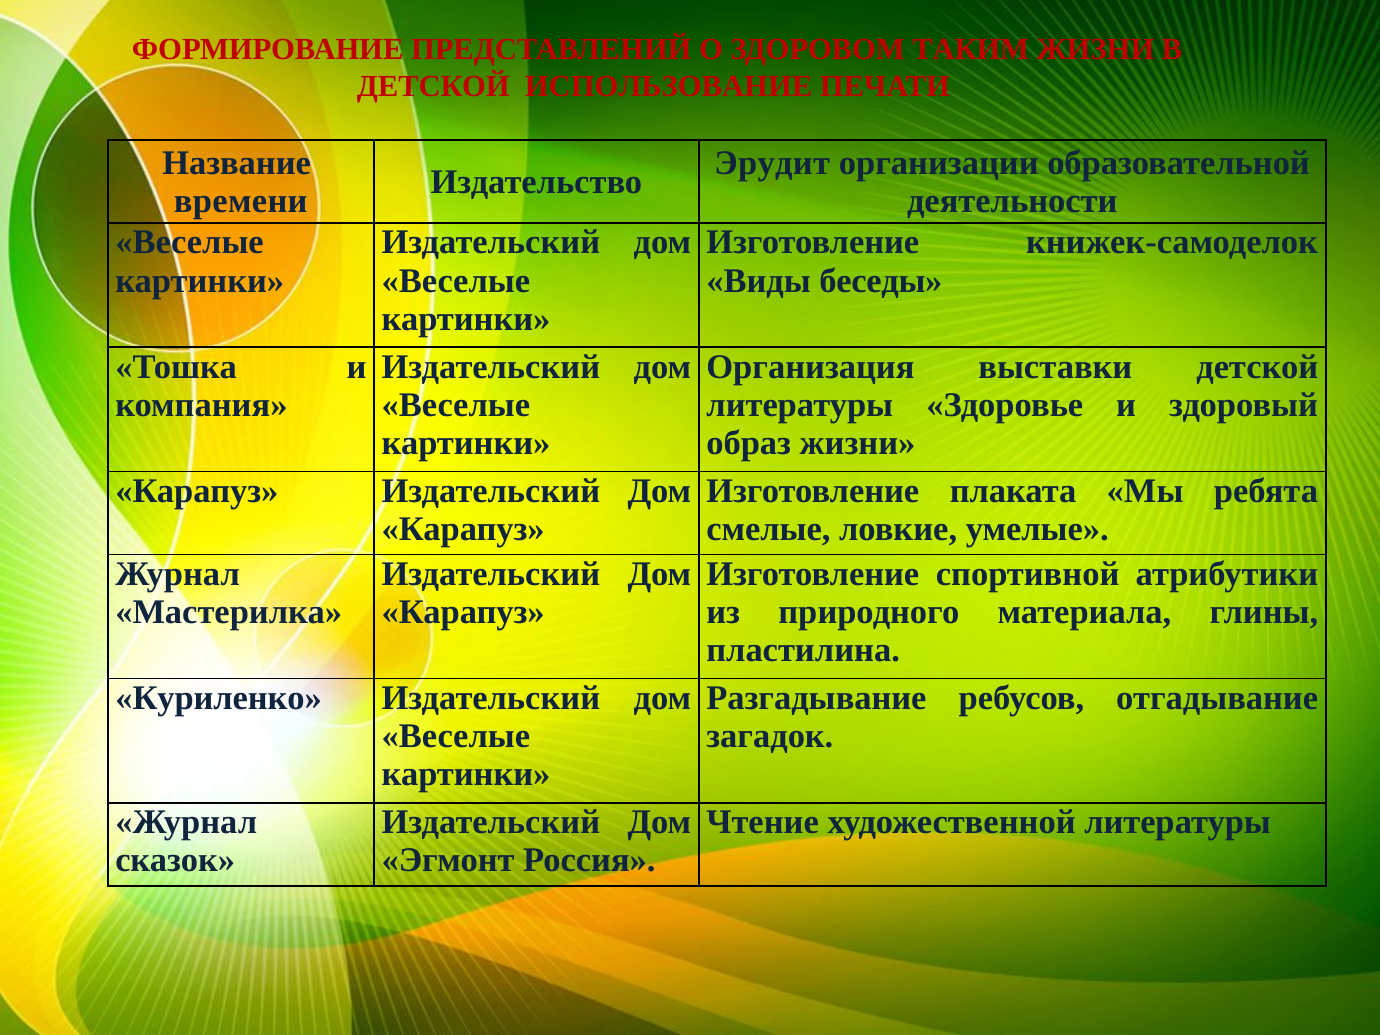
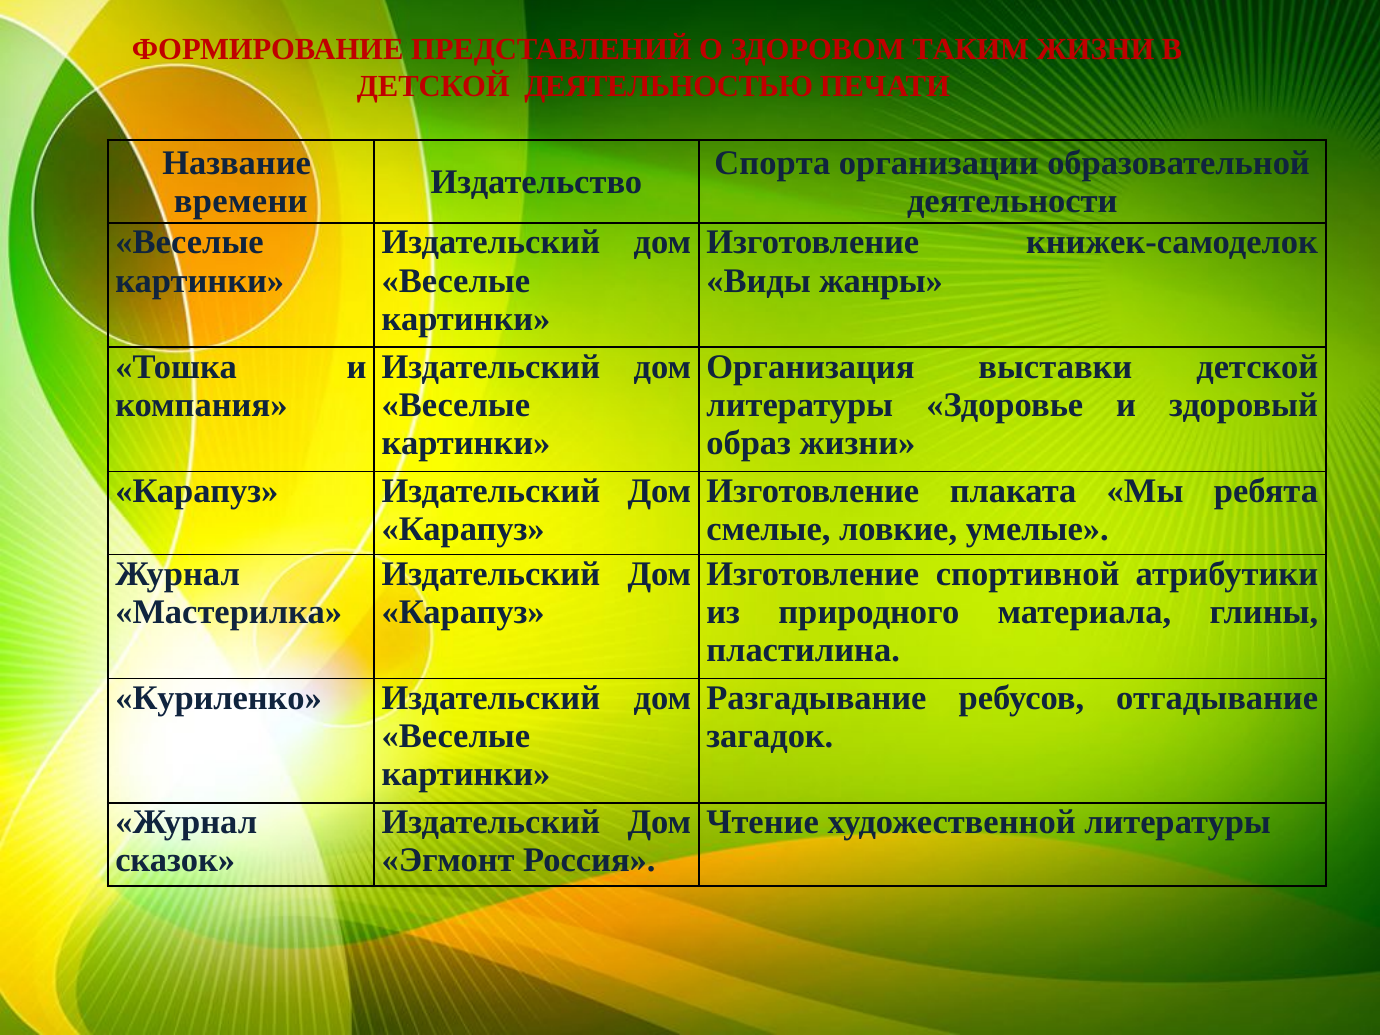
ИСПОЛЬЗОВАНИЕ: ИСПОЛЬЗОВАНИЕ -> ДЕЯТЕЛЬНОСТЬЮ (669, 86)
Эрудит: Эрудит -> Спорта (772, 163)
беседы: беседы -> жанры (881, 281)
